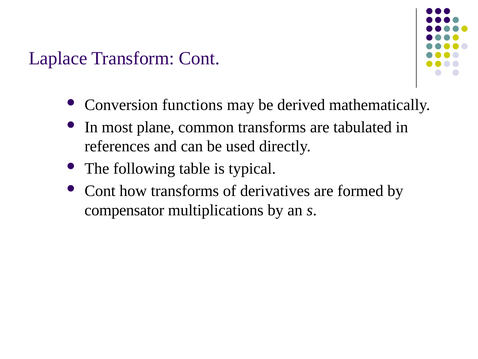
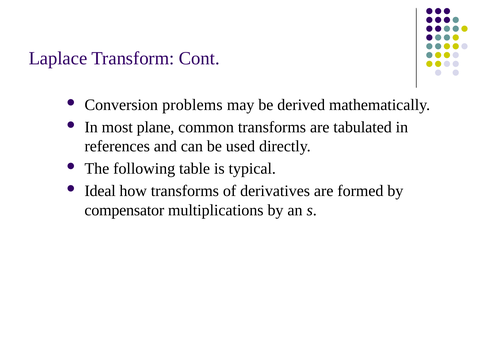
functions: functions -> problems (192, 105)
Cont: Cont -> Ideal (100, 191)
